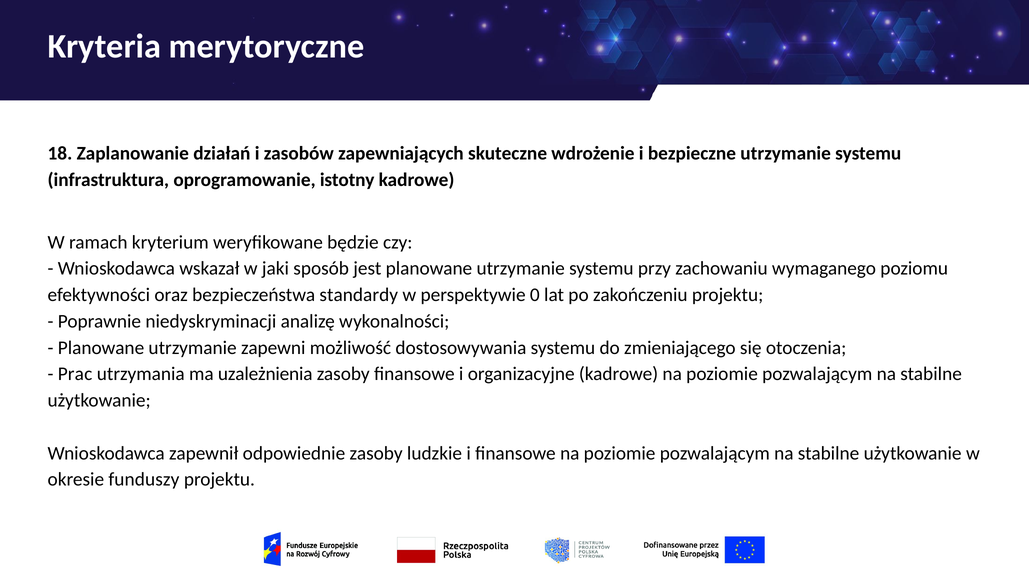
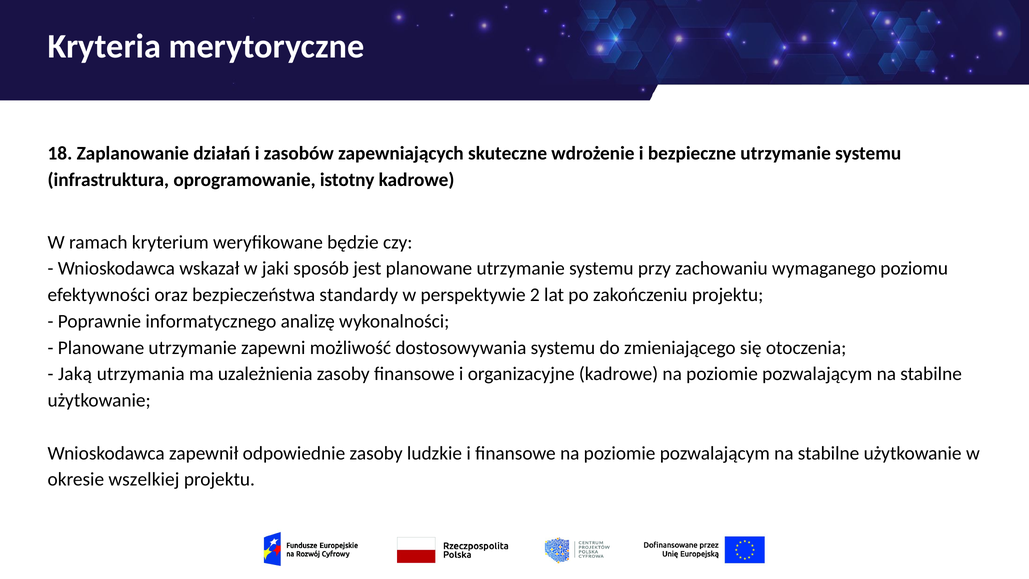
0: 0 -> 2 (535, 295)
niedyskryminacji: niedyskryminacji -> informatycznego (211, 321)
Prac: Prac -> Jaką (75, 374)
funduszy: funduszy -> wszelkiej (144, 479)
